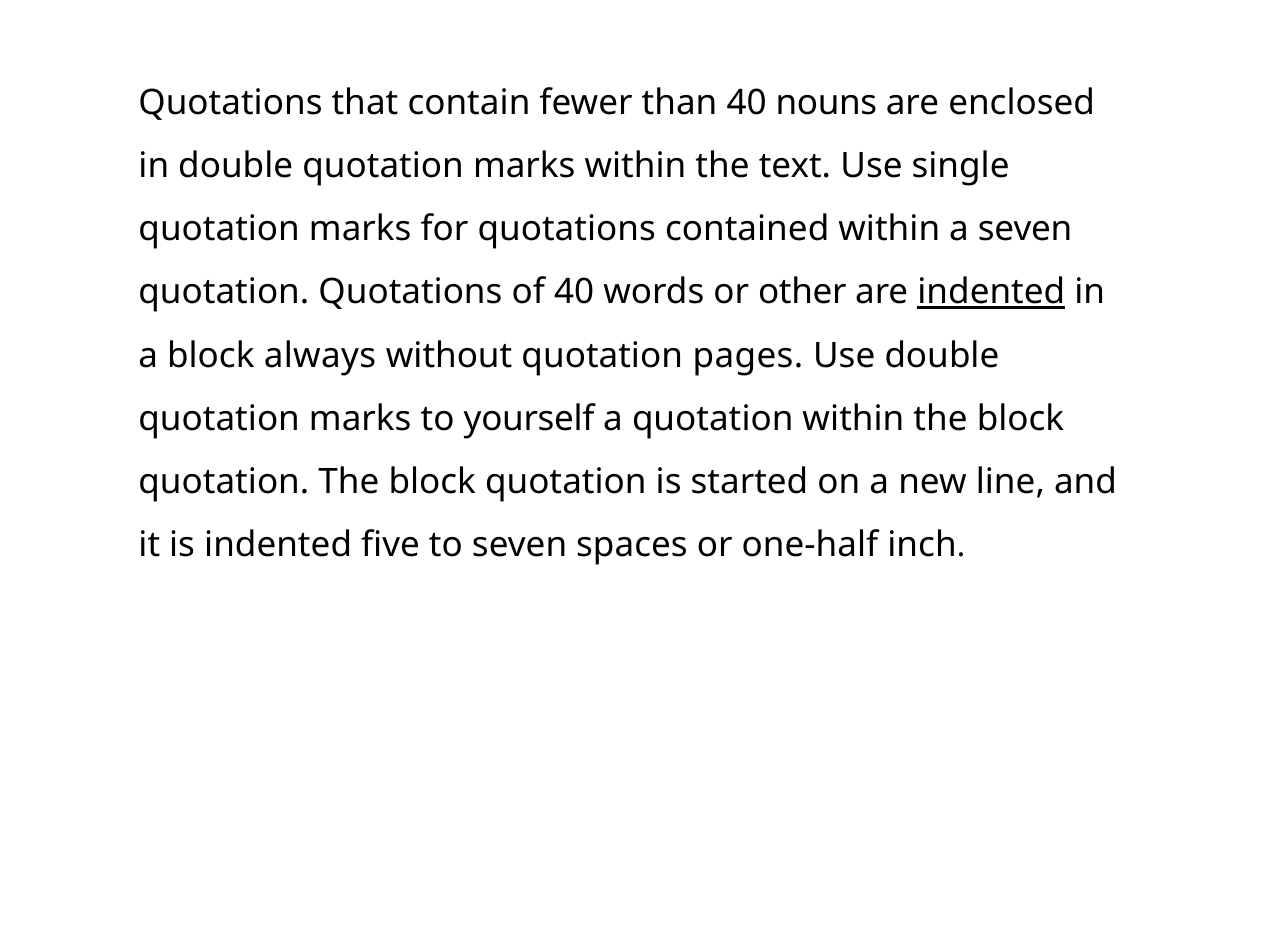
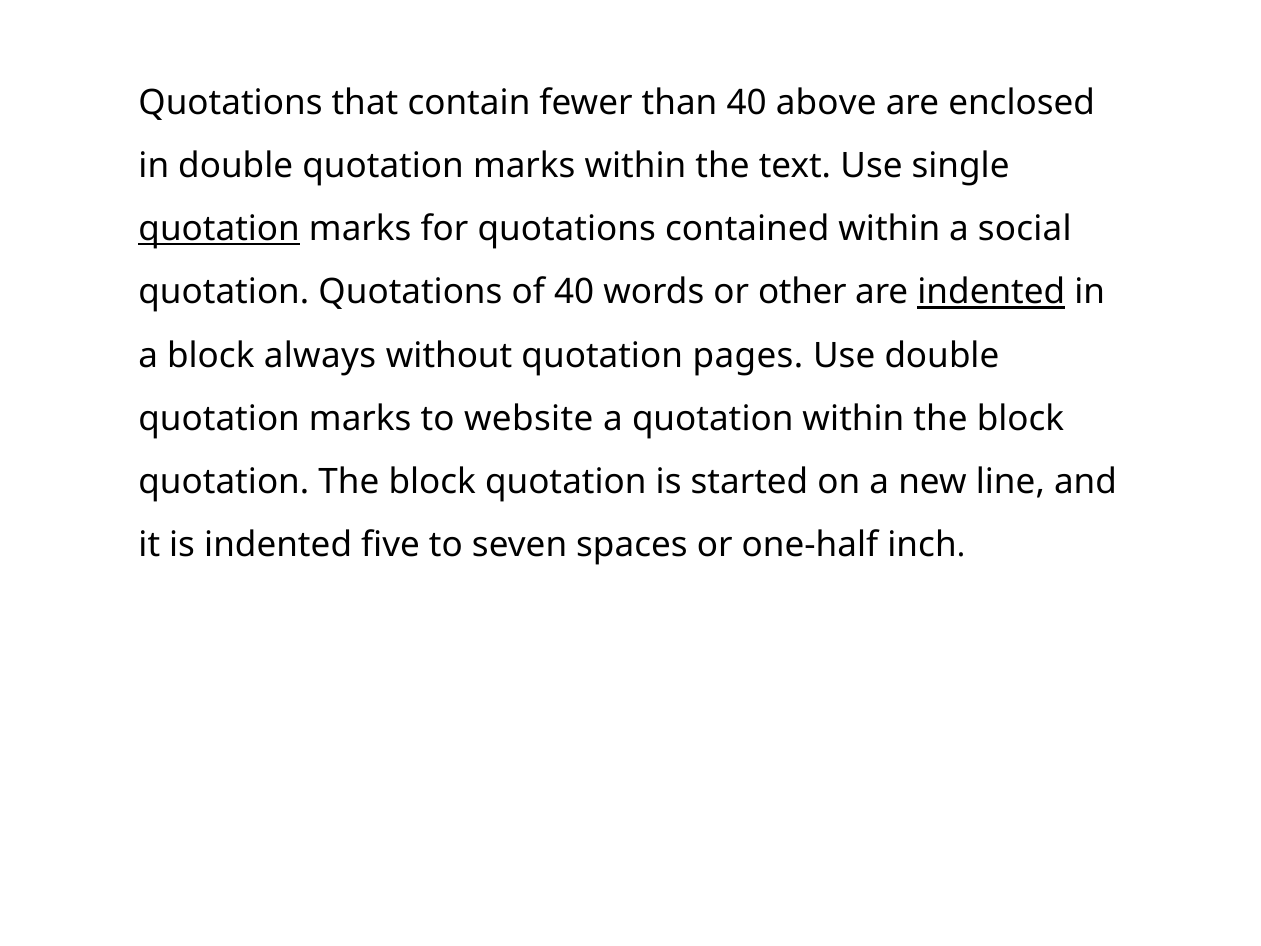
nouns: nouns -> above (826, 103)
quotation underline: none -> present (219, 229)
a seven: seven -> social (1025, 229)
yourself: yourself -> website (529, 418)
